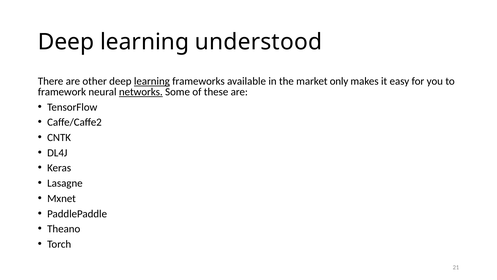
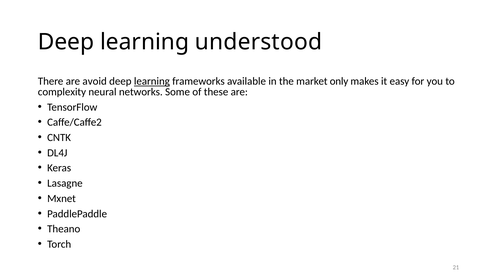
other: other -> avoid (95, 81)
framework: framework -> complexity (62, 92)
networks underline: present -> none (141, 92)
